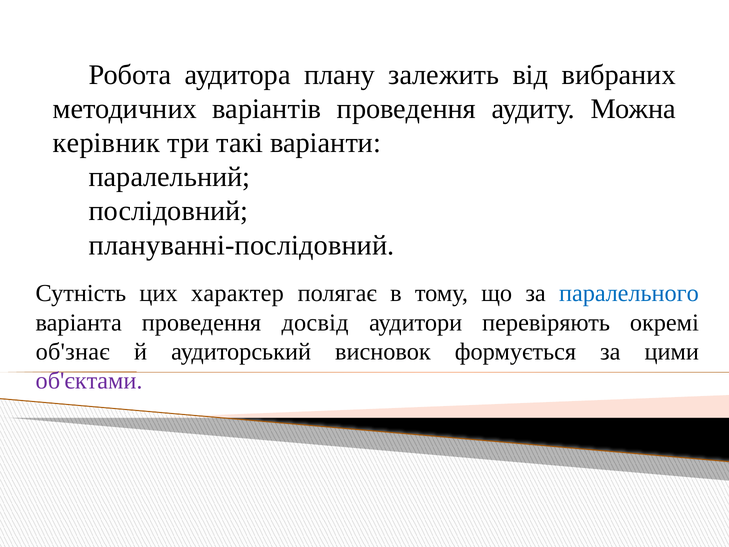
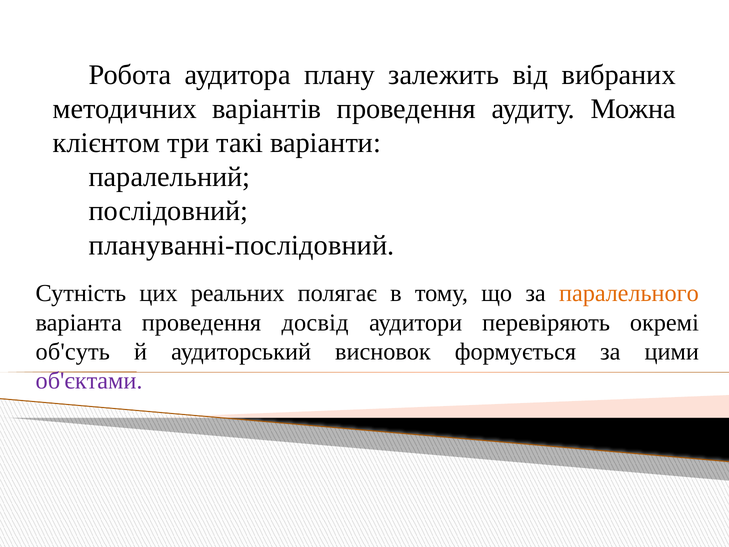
керівник: керівник -> клієнтом (107, 143)
характер: характер -> реальних (238, 293)
паралельного colour: blue -> orange (629, 293)
об'знає: об'знає -> об'суть (73, 352)
